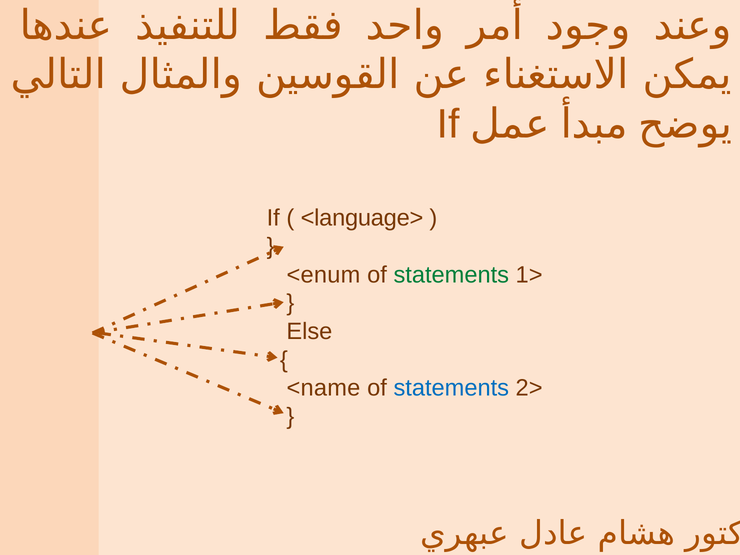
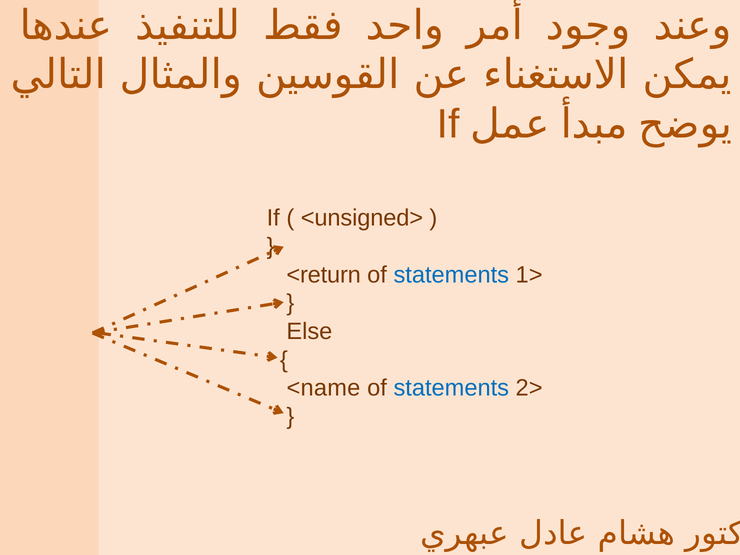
<language>: <language> -> <unsigned> (362, 218)
<enum: <enum -> <return (324, 275)
statements colour: green -> blue (451, 275)
